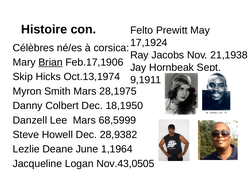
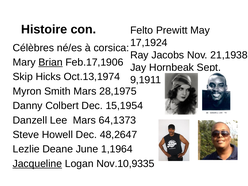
18,1950: 18,1950 -> 15,1954 (124, 106)
68,5999: 68,5999 -> 64,1373 (117, 120)
28,9382: 28,9382 -> 48,2647 (119, 135)
Jacqueline underline: none -> present (37, 164)
Nov.43,0505: Nov.43,0505 -> Nov.10,9335 (125, 164)
